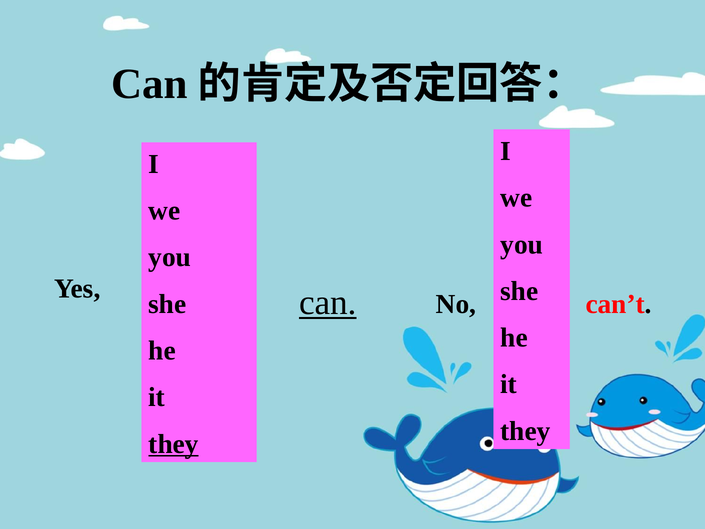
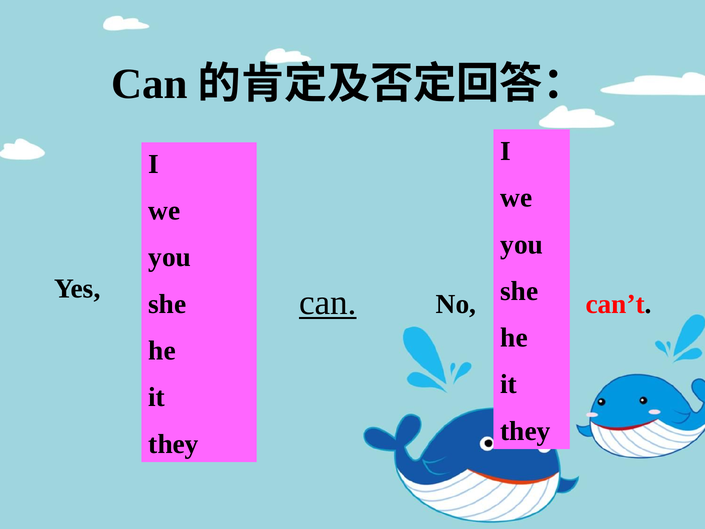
they underline: present -> none (173, 444)
